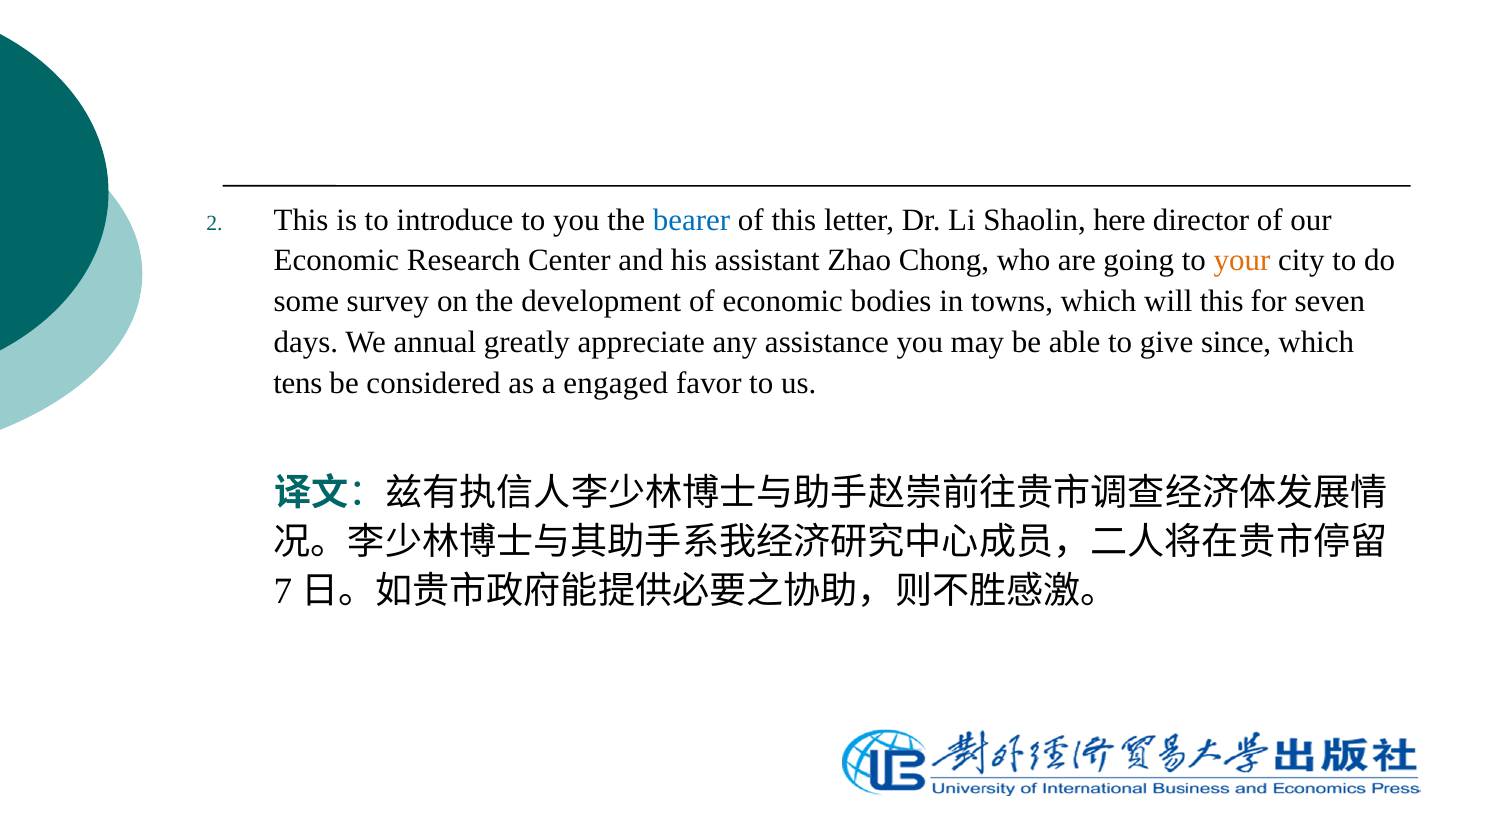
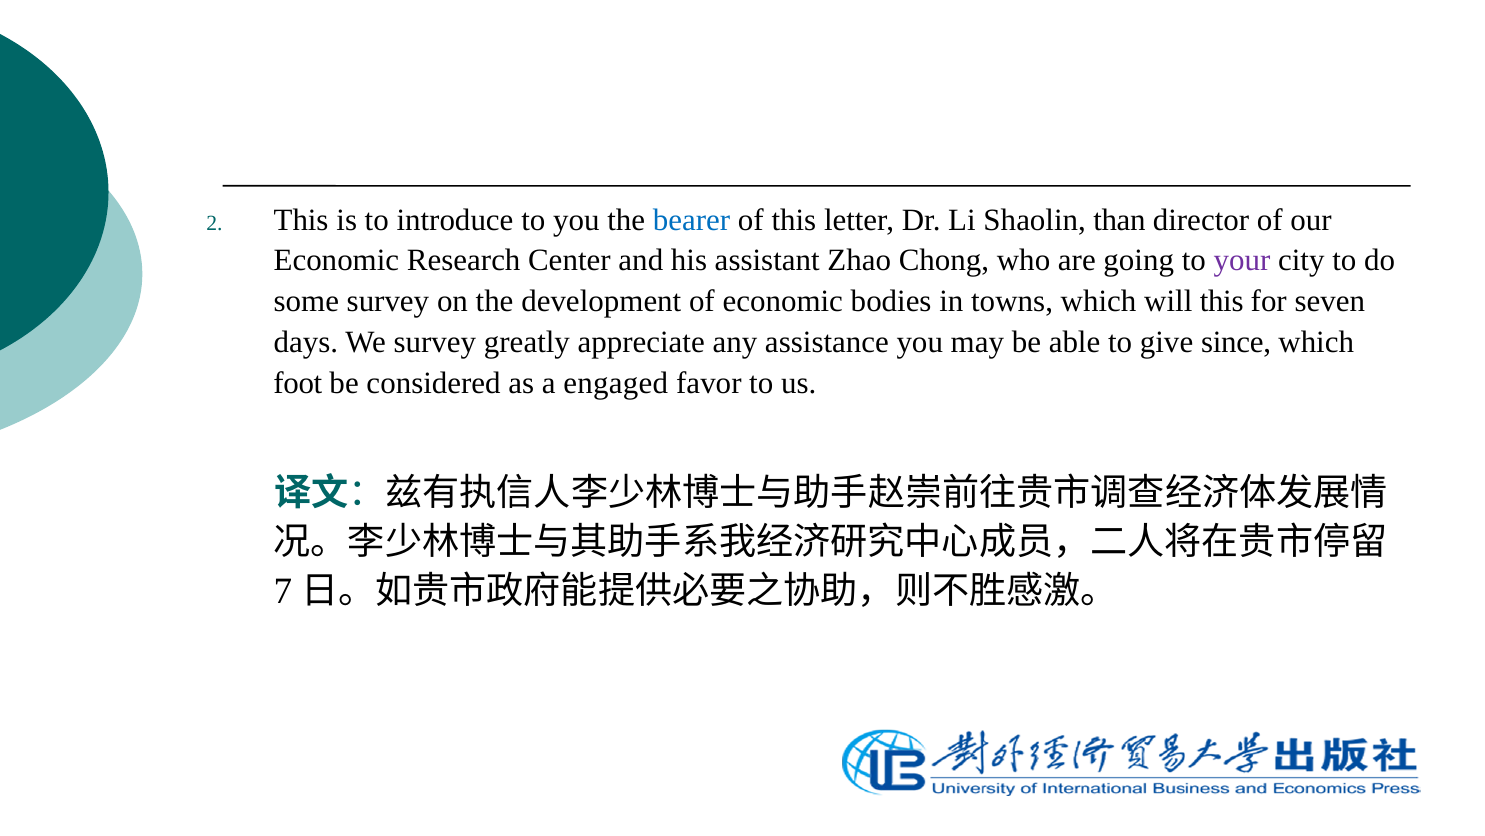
here: here -> than (1119, 220)
your colour: orange -> purple (1242, 261)
We annual: annual -> survey (435, 342)
tens: tens -> foot (298, 383)
